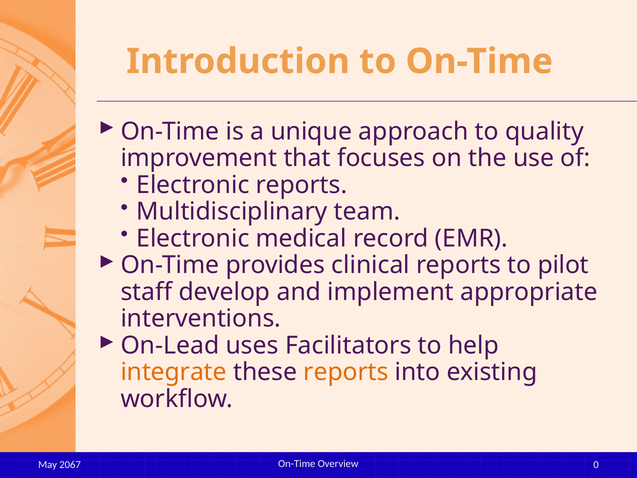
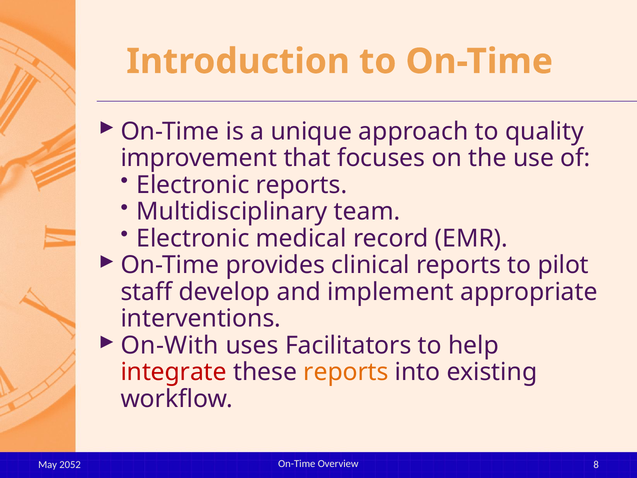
On-Lead: On-Lead -> On-With (170, 345)
integrate colour: orange -> red (174, 372)
0: 0 -> 8 (596, 464)
2067: 2067 -> 2052 (70, 464)
